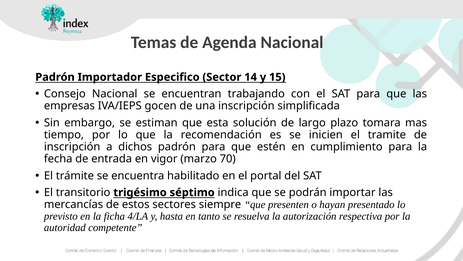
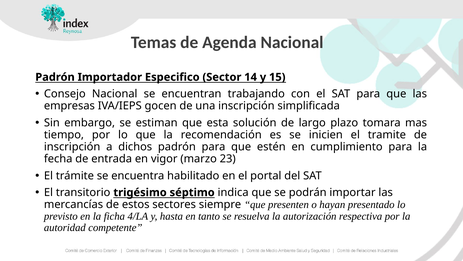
70: 70 -> 23 (228, 158)
